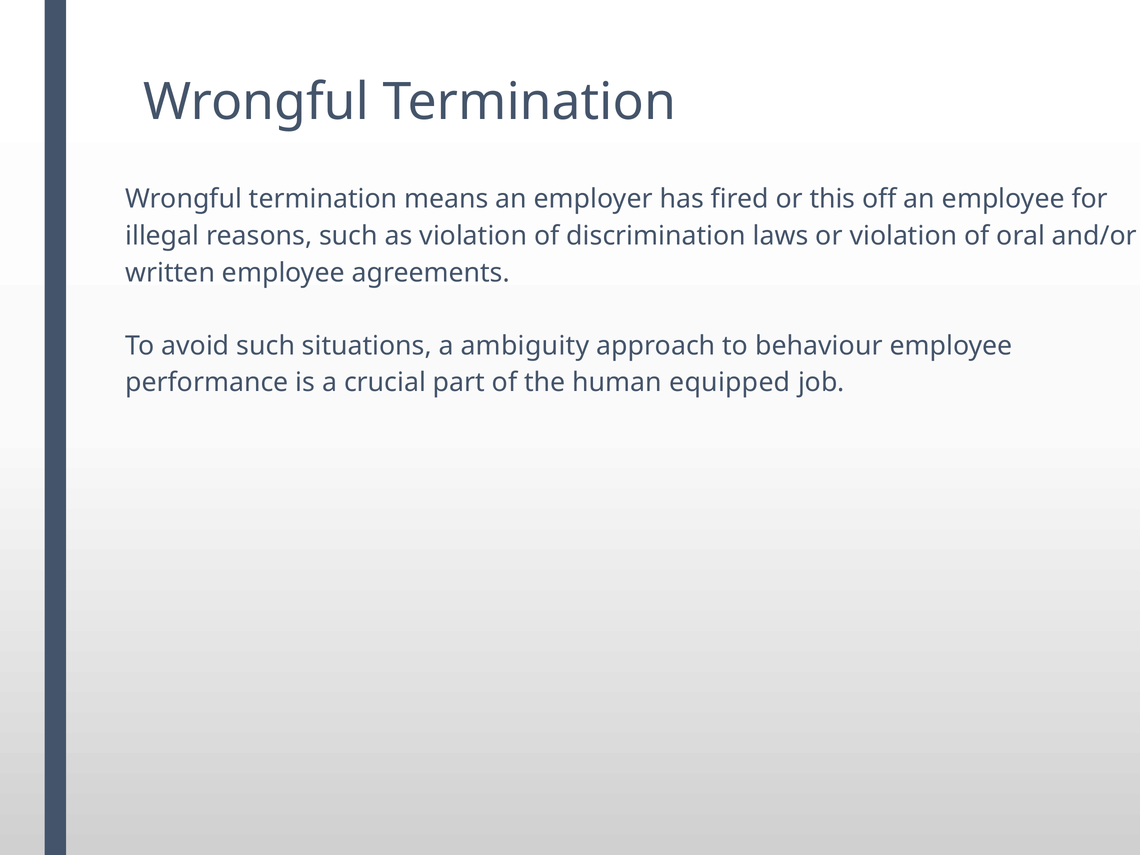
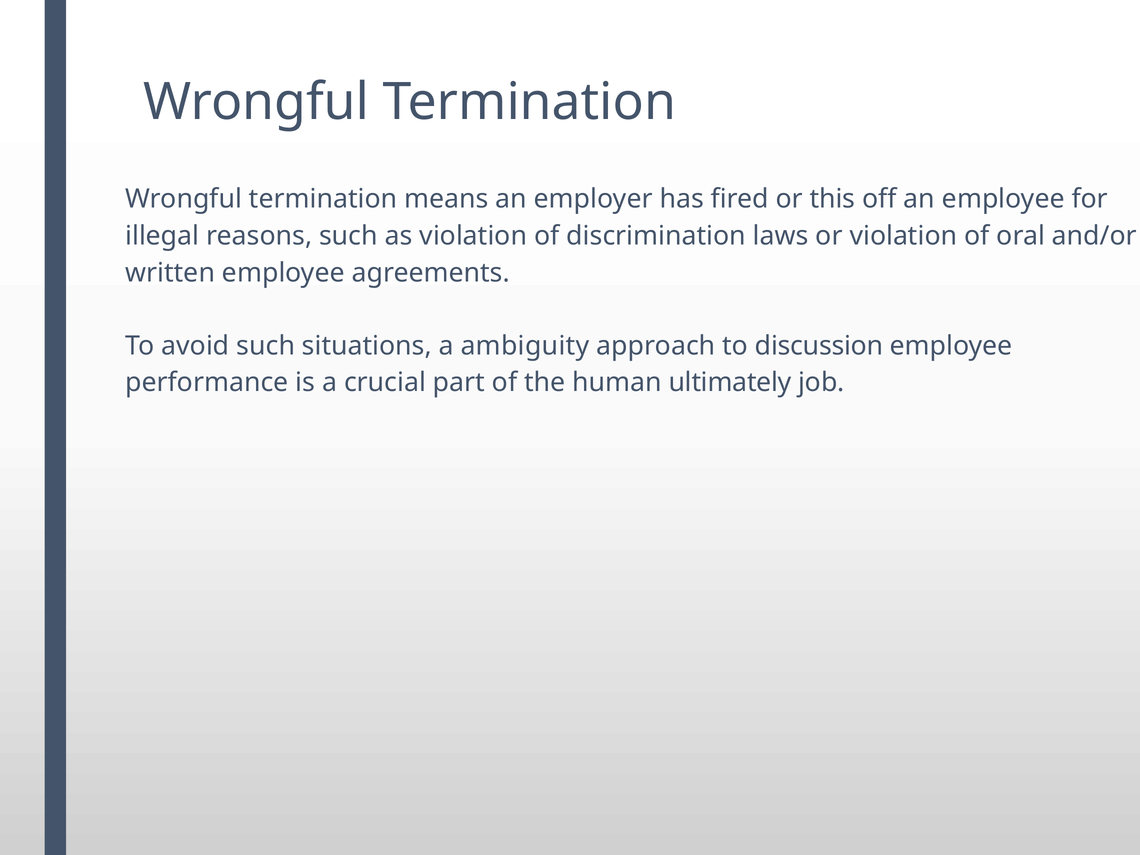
behaviour: behaviour -> discussion (819, 346)
equipped: equipped -> ultimately (730, 382)
